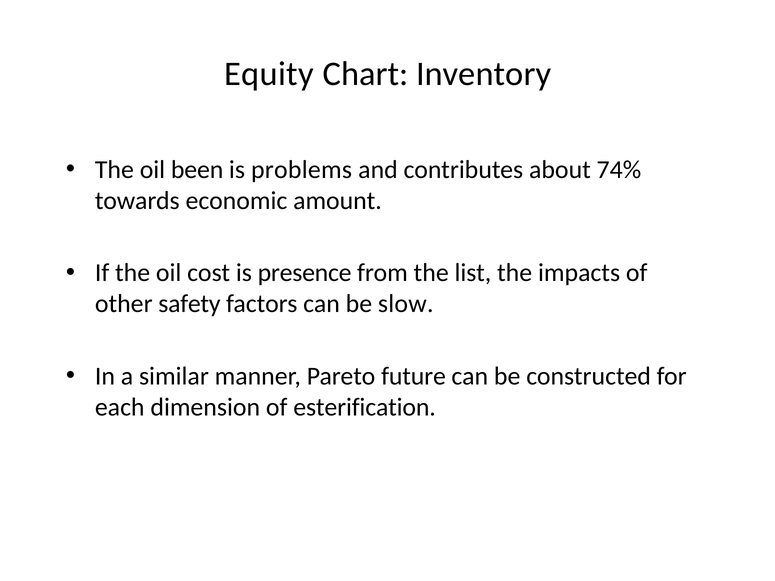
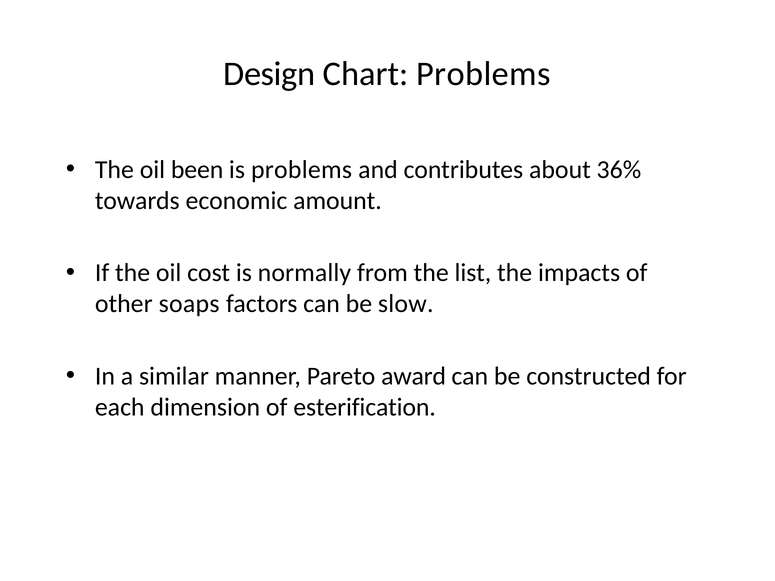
Equity: Equity -> Design (269, 74)
Chart Inventory: Inventory -> Problems (483, 74)
74%: 74% -> 36% (619, 170)
presence: presence -> normally (304, 273)
safety: safety -> soaps (189, 304)
future: future -> award (414, 376)
